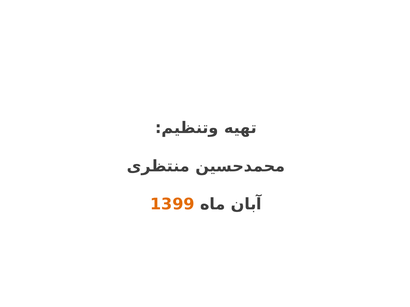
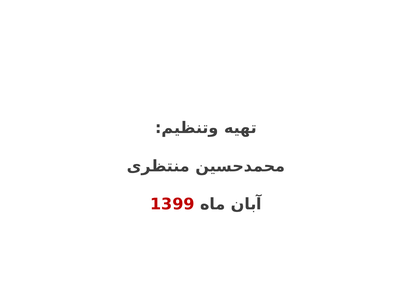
1399 colour: orange -> red (172, 205)
